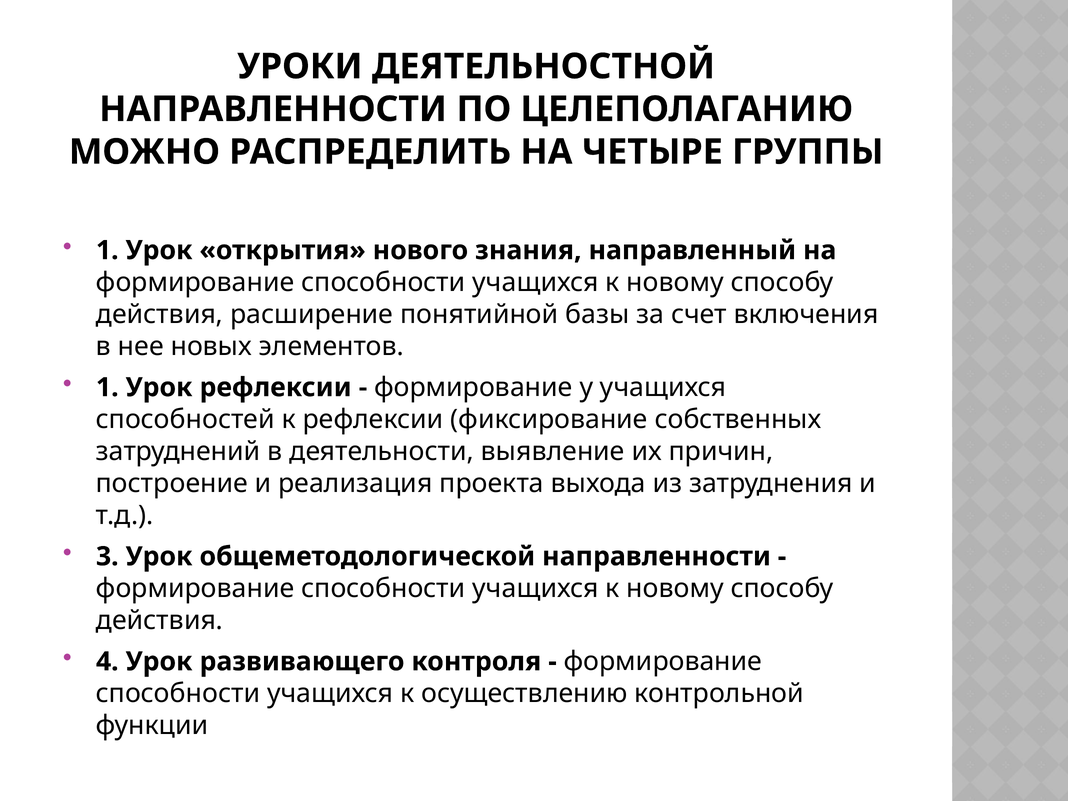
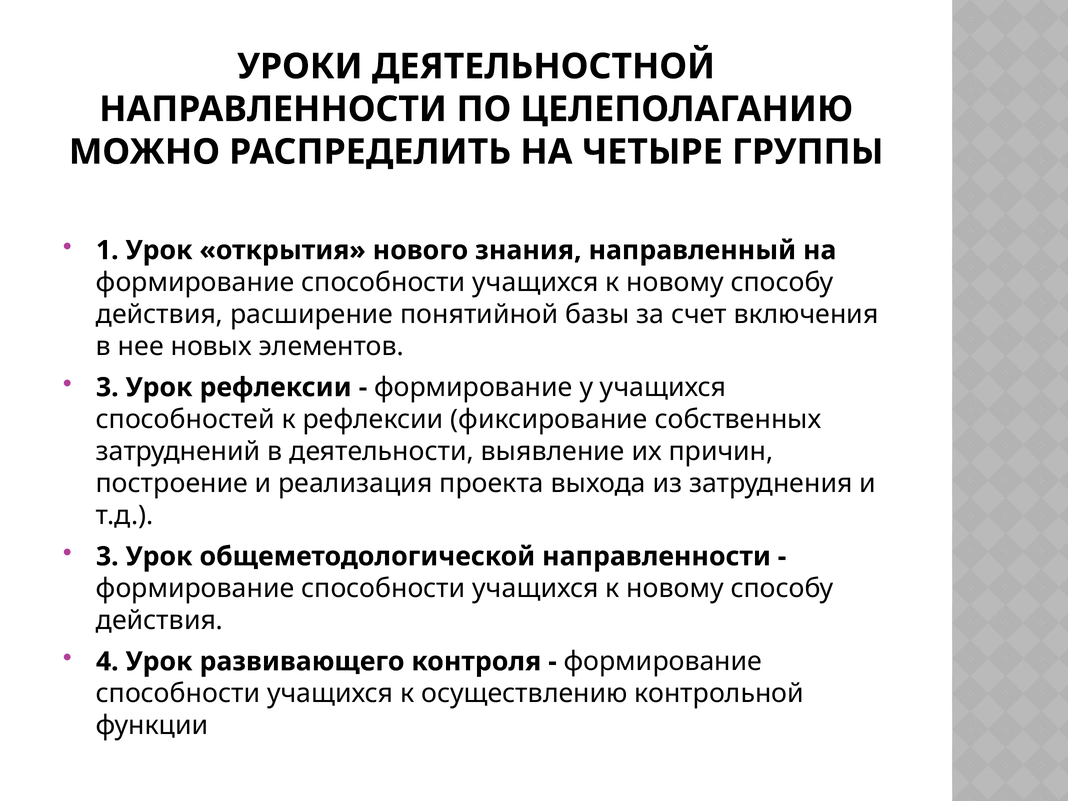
1: 1 -> 3 (107, 387)
